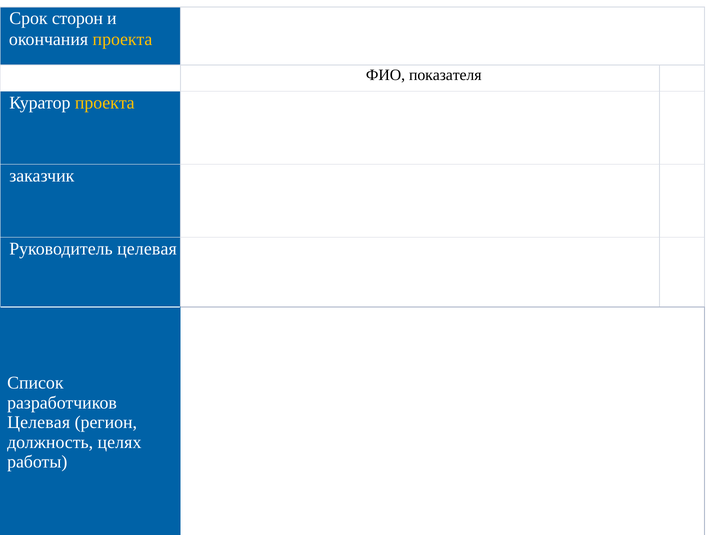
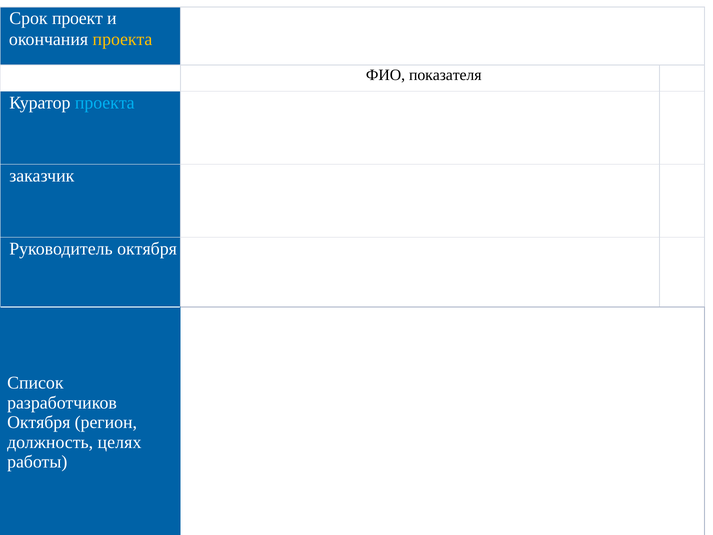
Срок сторон: сторон -> проект (77, 18)
проекта colour: yellow -> light blue (105, 103)
Руководитель целевая: целевая -> октября (147, 249)
Целевая: Целевая -> Октября (39, 422)
